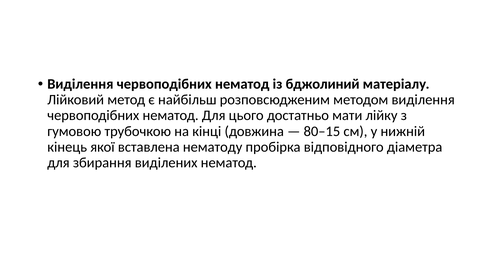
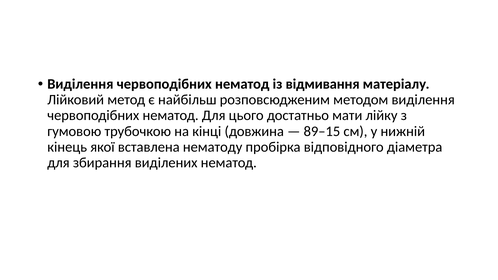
бджолиний: бджолиний -> відмивання (323, 84)
80–15: 80–15 -> 89–15 (322, 131)
